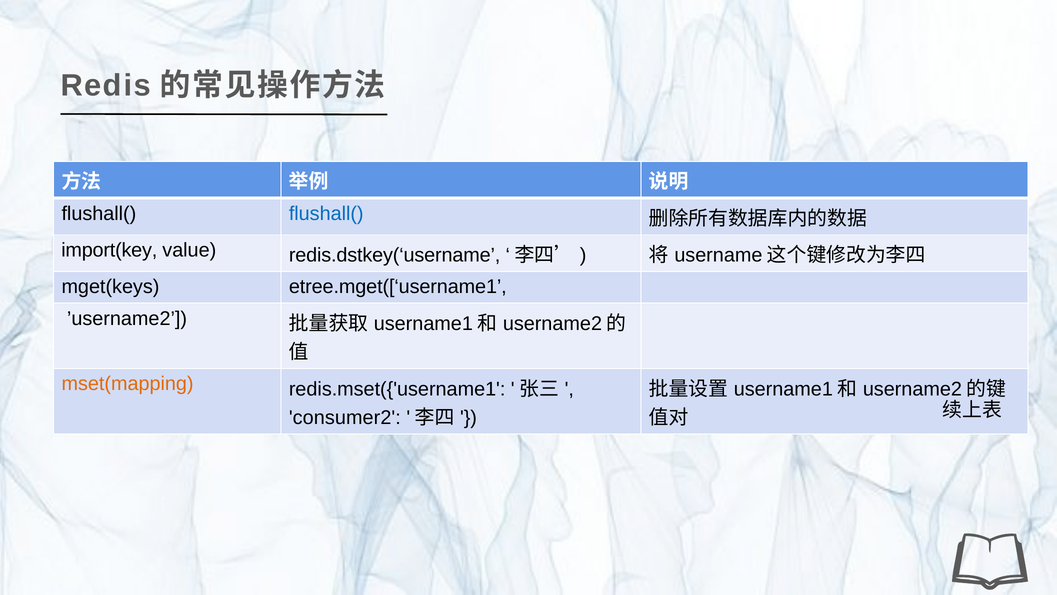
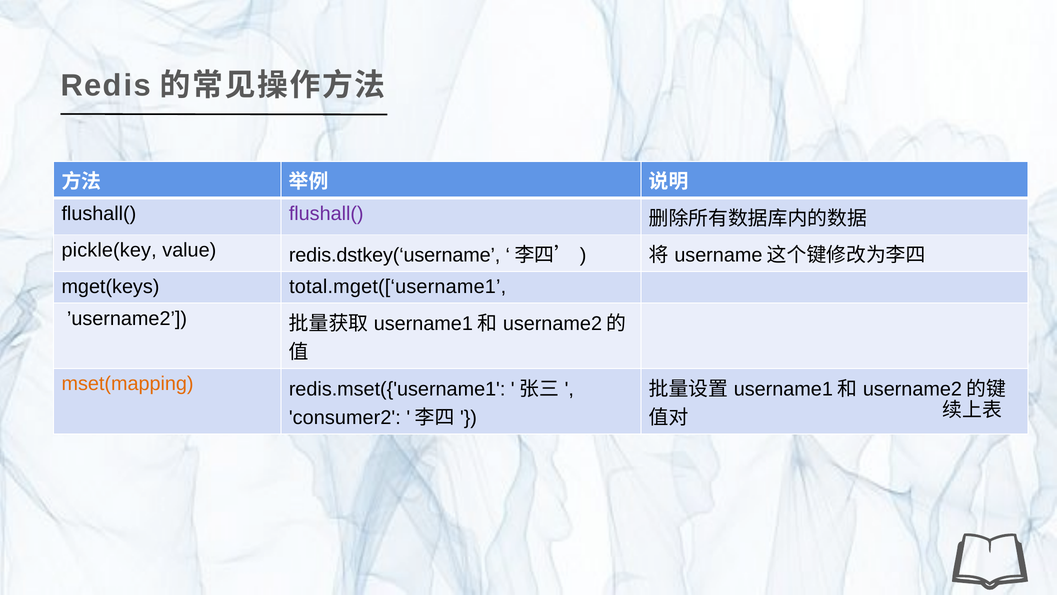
flushall( colour: blue -> purple (326, 213)
import(key: import(key -> pickle(key (109, 250)
etree.mget([‘username1: etree.mget([‘username1 -> total.mget([‘username1 (398, 287)
